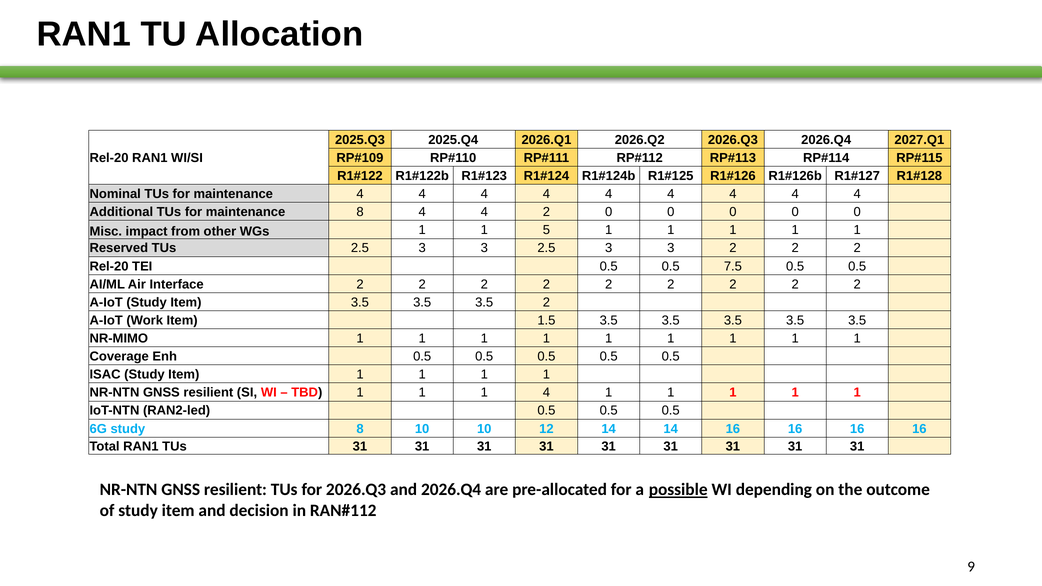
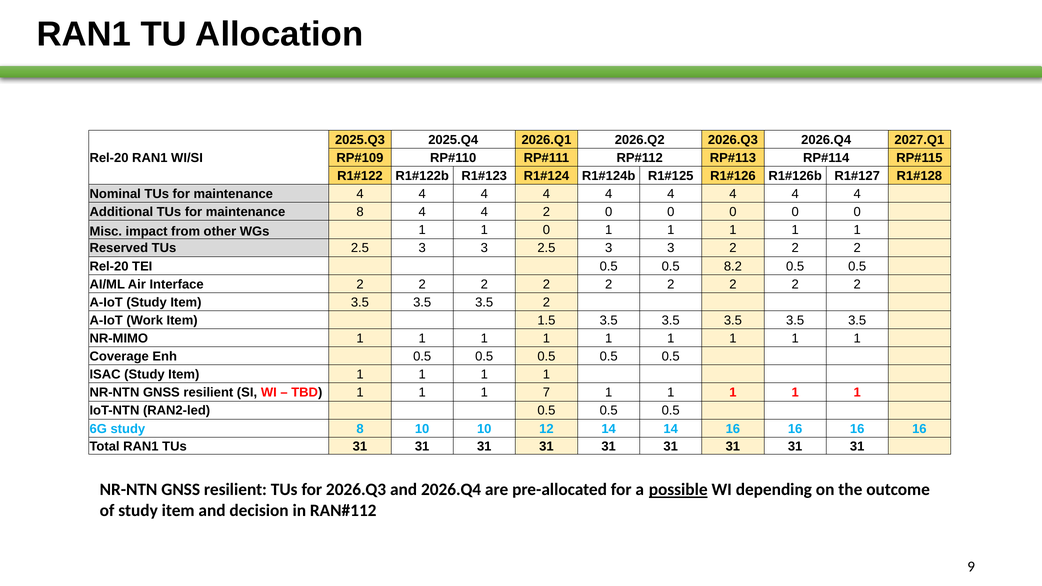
1 5: 5 -> 0 (546, 230)
7.5: 7.5 -> 8.2 (733, 266)
1 4: 4 -> 7 (546, 393)
